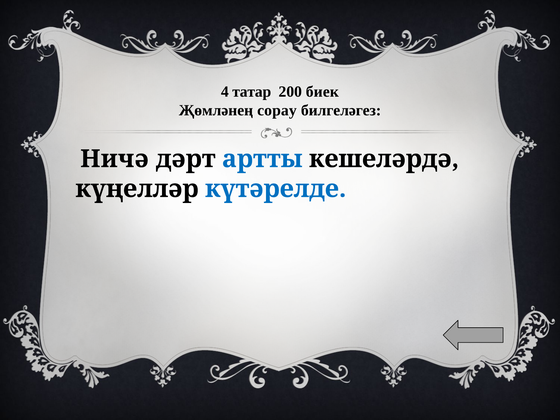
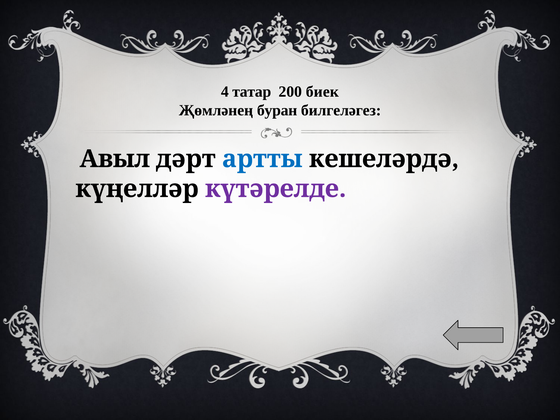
сорау: сорау -> буран (277, 110)
Ничә: Ничә -> Авыл (115, 159)
күтәрелде colour: blue -> purple (276, 189)
